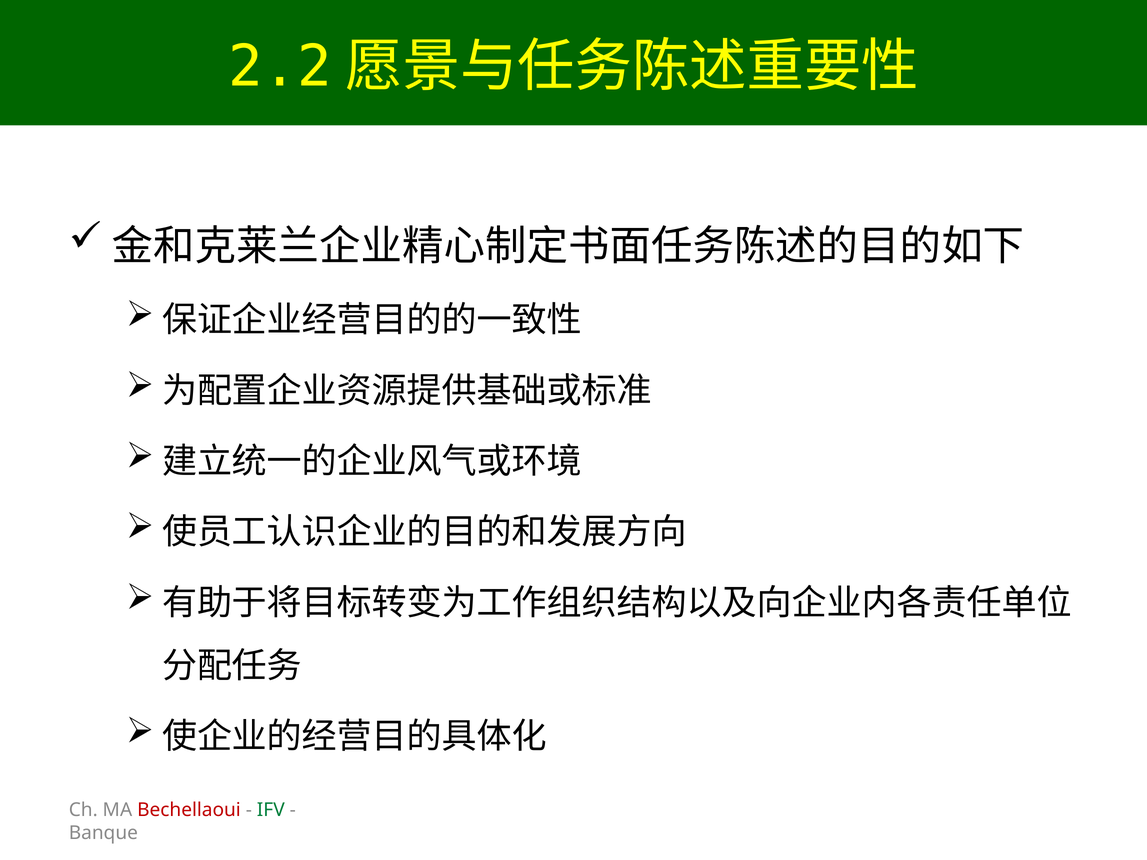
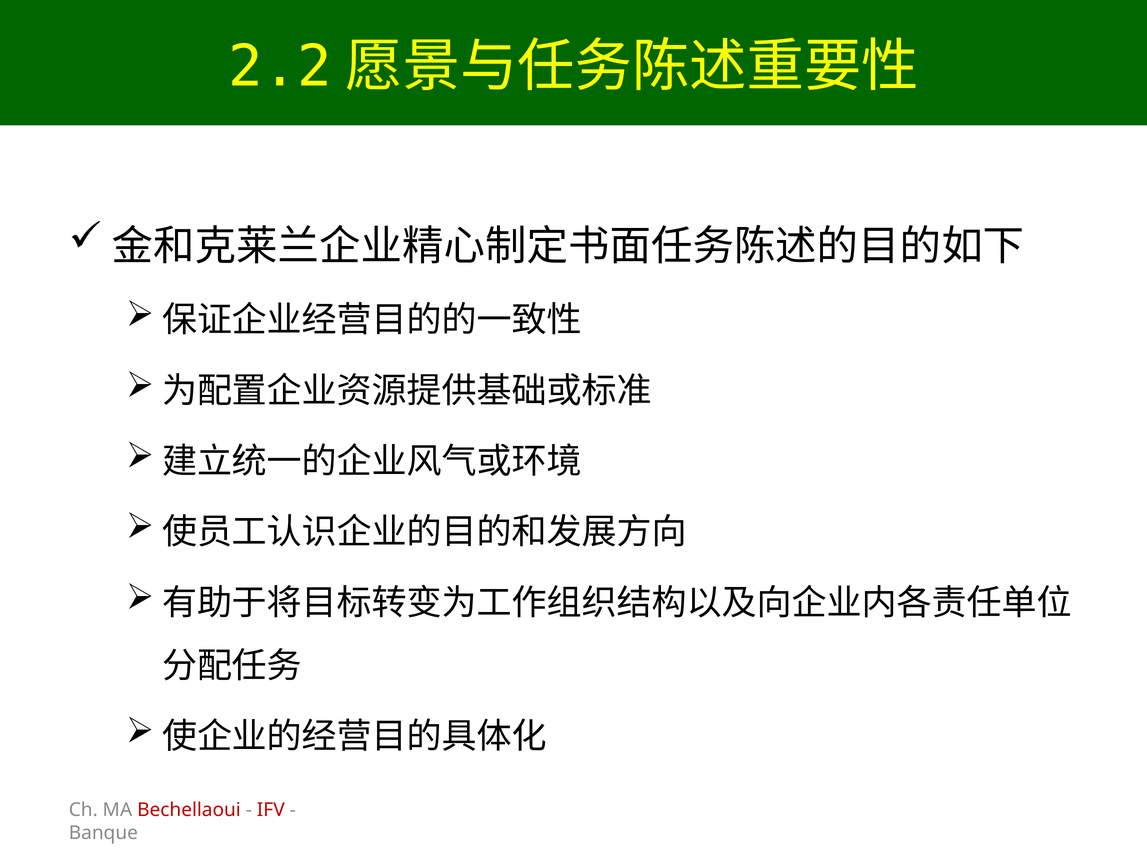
IFV colour: green -> red (271, 810)
